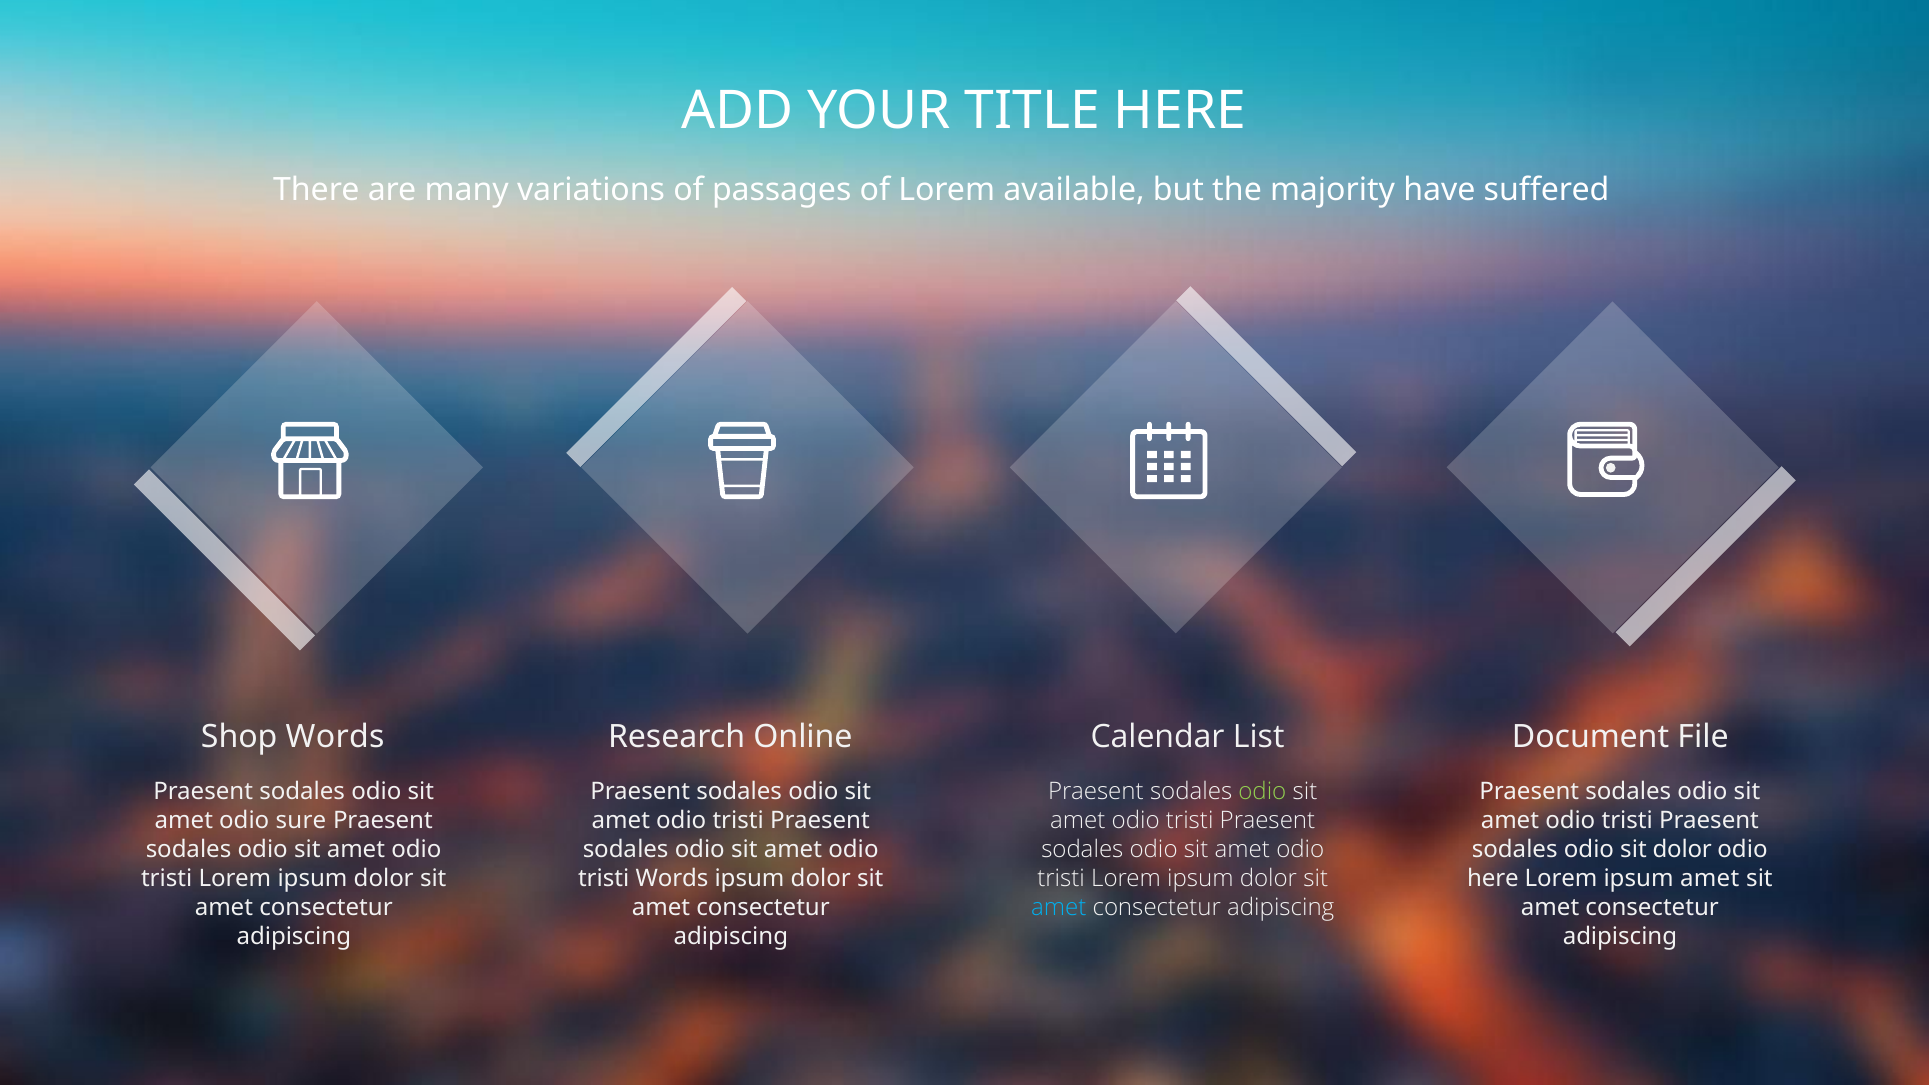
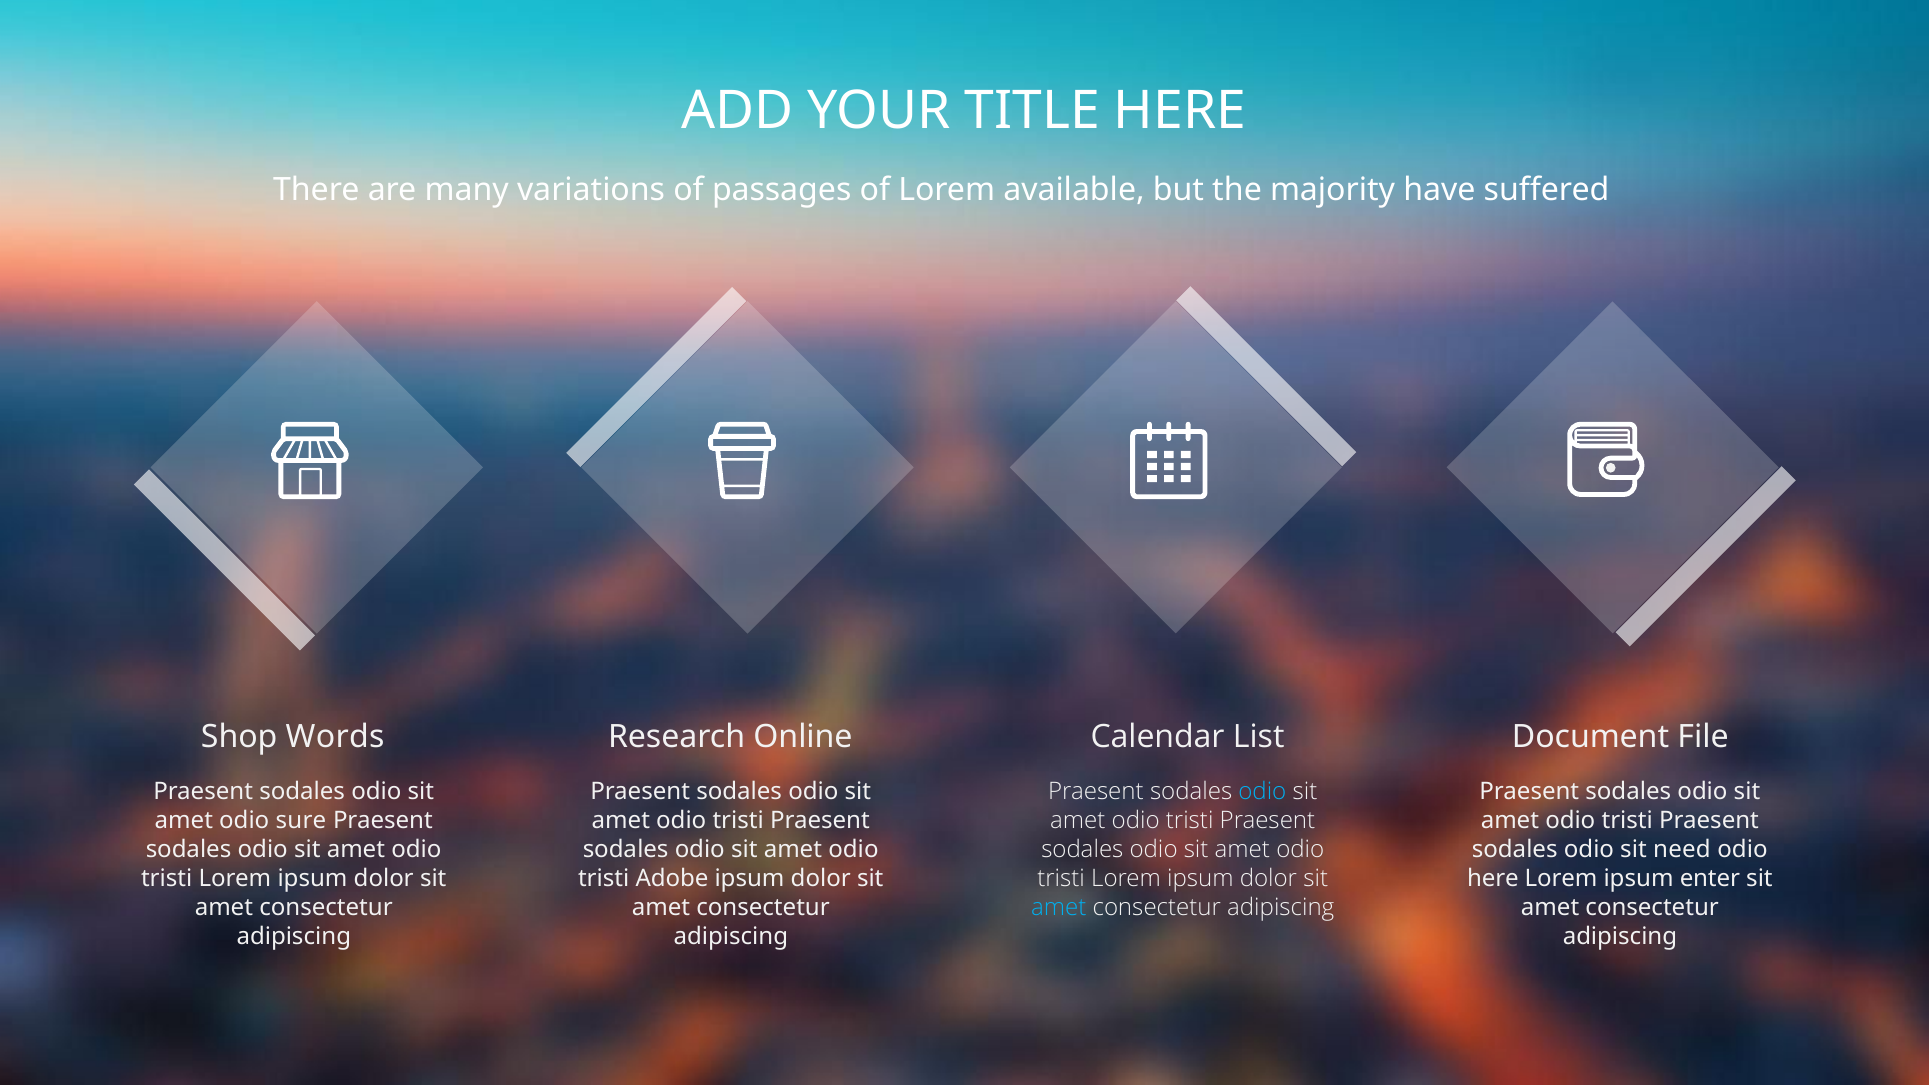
odio colour: light green -> light blue (1262, 792)
sit dolor: dolor -> need (1682, 850)
tristi Words: Words -> Adobe (672, 879)
ipsum amet: amet -> enter (1710, 879)
